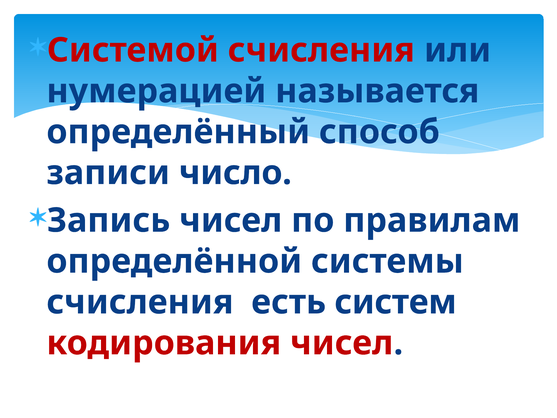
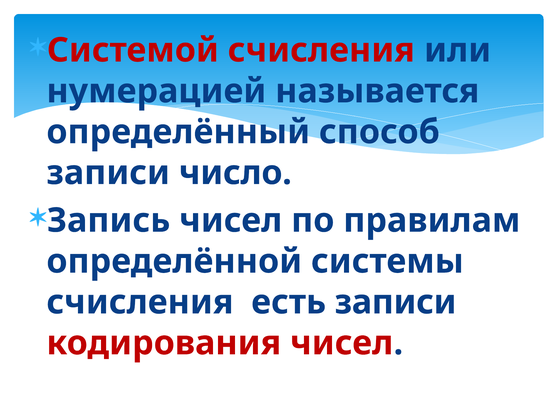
есть систем: систем -> записи (396, 302)
